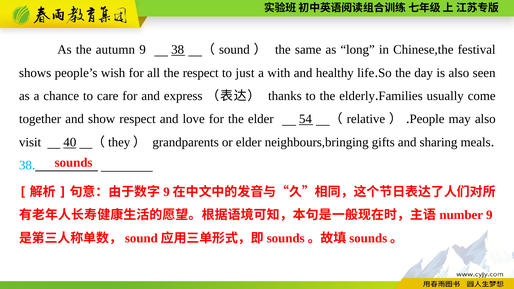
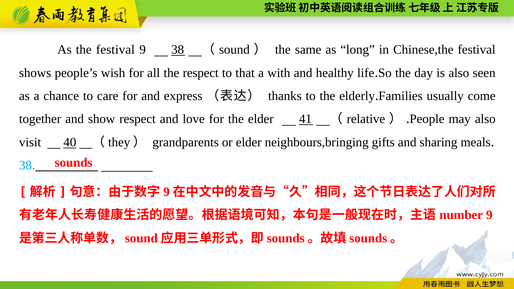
the autumn: autumn -> festival (115, 50)
just: just -> that (245, 73)
54: 54 -> 41 (305, 119)
